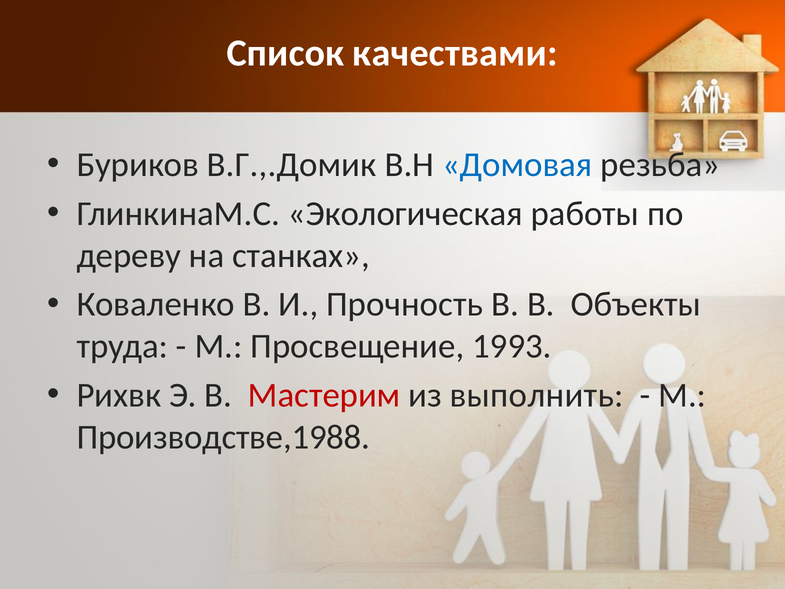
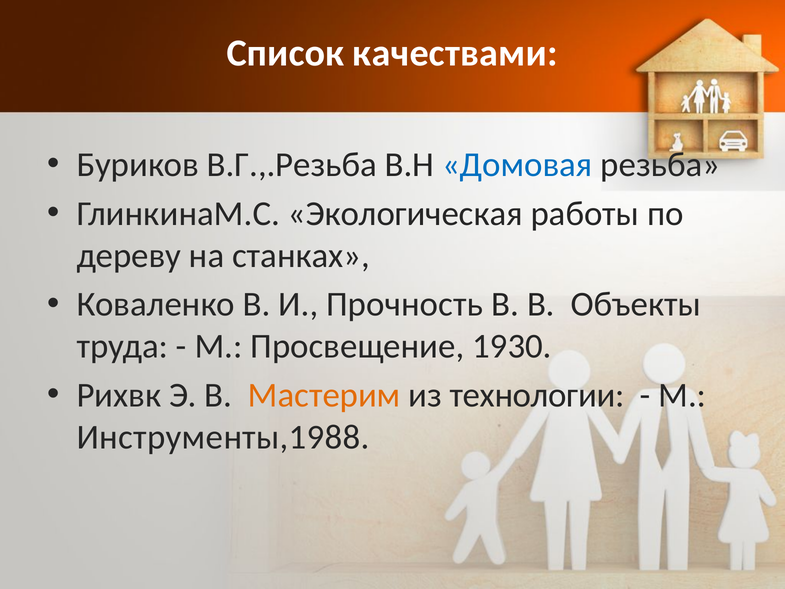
В.Г.,.Домик: В.Г.,.Домик -> В.Г.,.Резьба (292, 165)
1993: 1993 -> 1930 (512, 346)
Мастерим colour: red -> orange (324, 395)
выполнить: выполнить -> технологии (537, 395)
Производстве,1988: Производстве,1988 -> Инструменты,1988 (223, 437)
